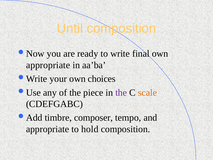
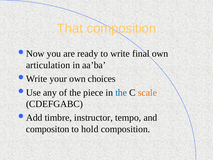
Until: Until -> That (70, 28)
appropriate: appropriate -> articulation (48, 65)
the colour: purple -> blue (121, 92)
composer: composer -> instructor (93, 117)
appropriate: appropriate -> compositon (48, 129)
